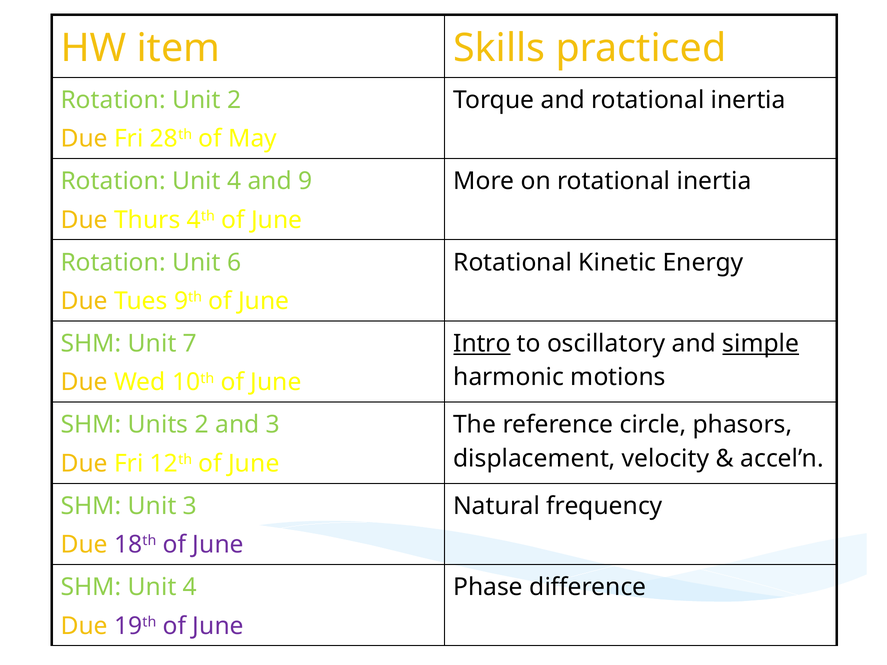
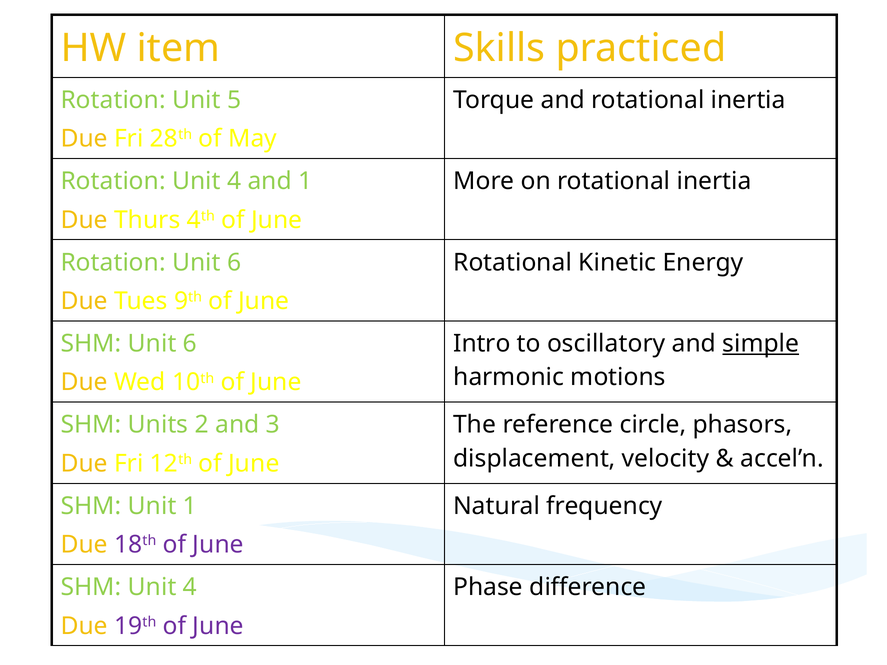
Unit 2: 2 -> 5 (234, 100)
and 9: 9 -> 1 (305, 181)
SHM Unit 7: 7 -> 6 (190, 344)
Intro underline: present -> none (482, 344)
Unit 3: 3 -> 1 (190, 506)
